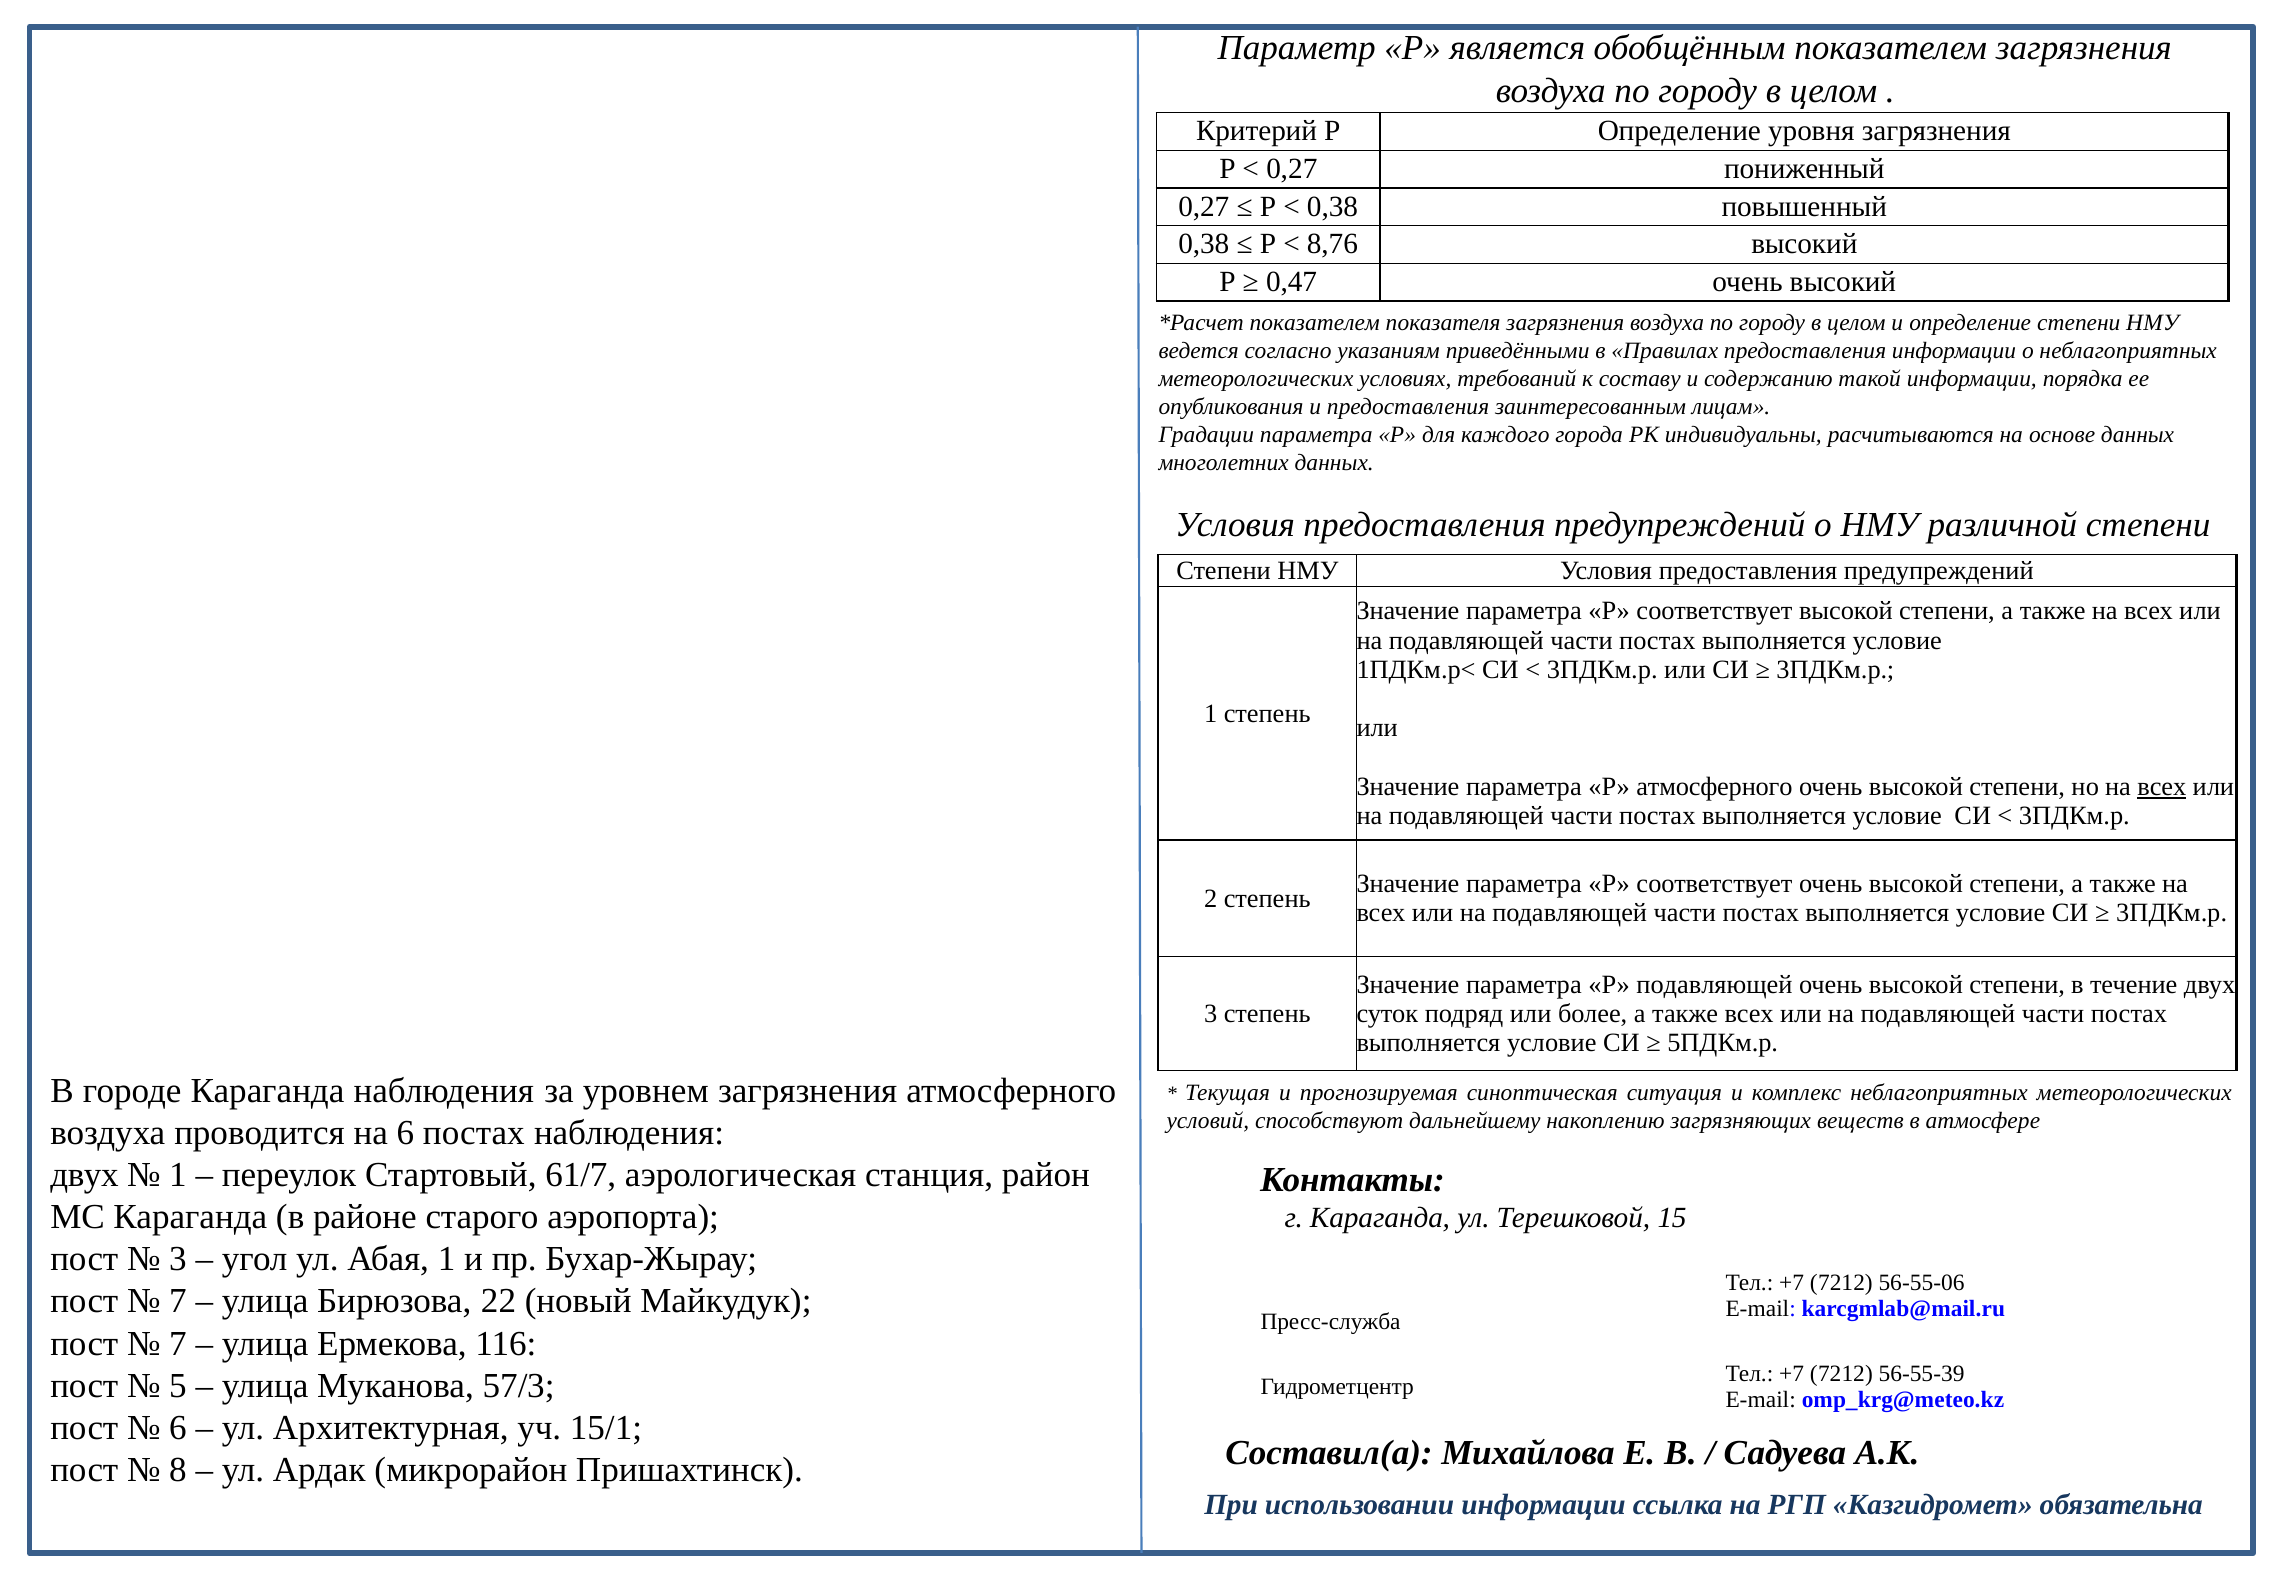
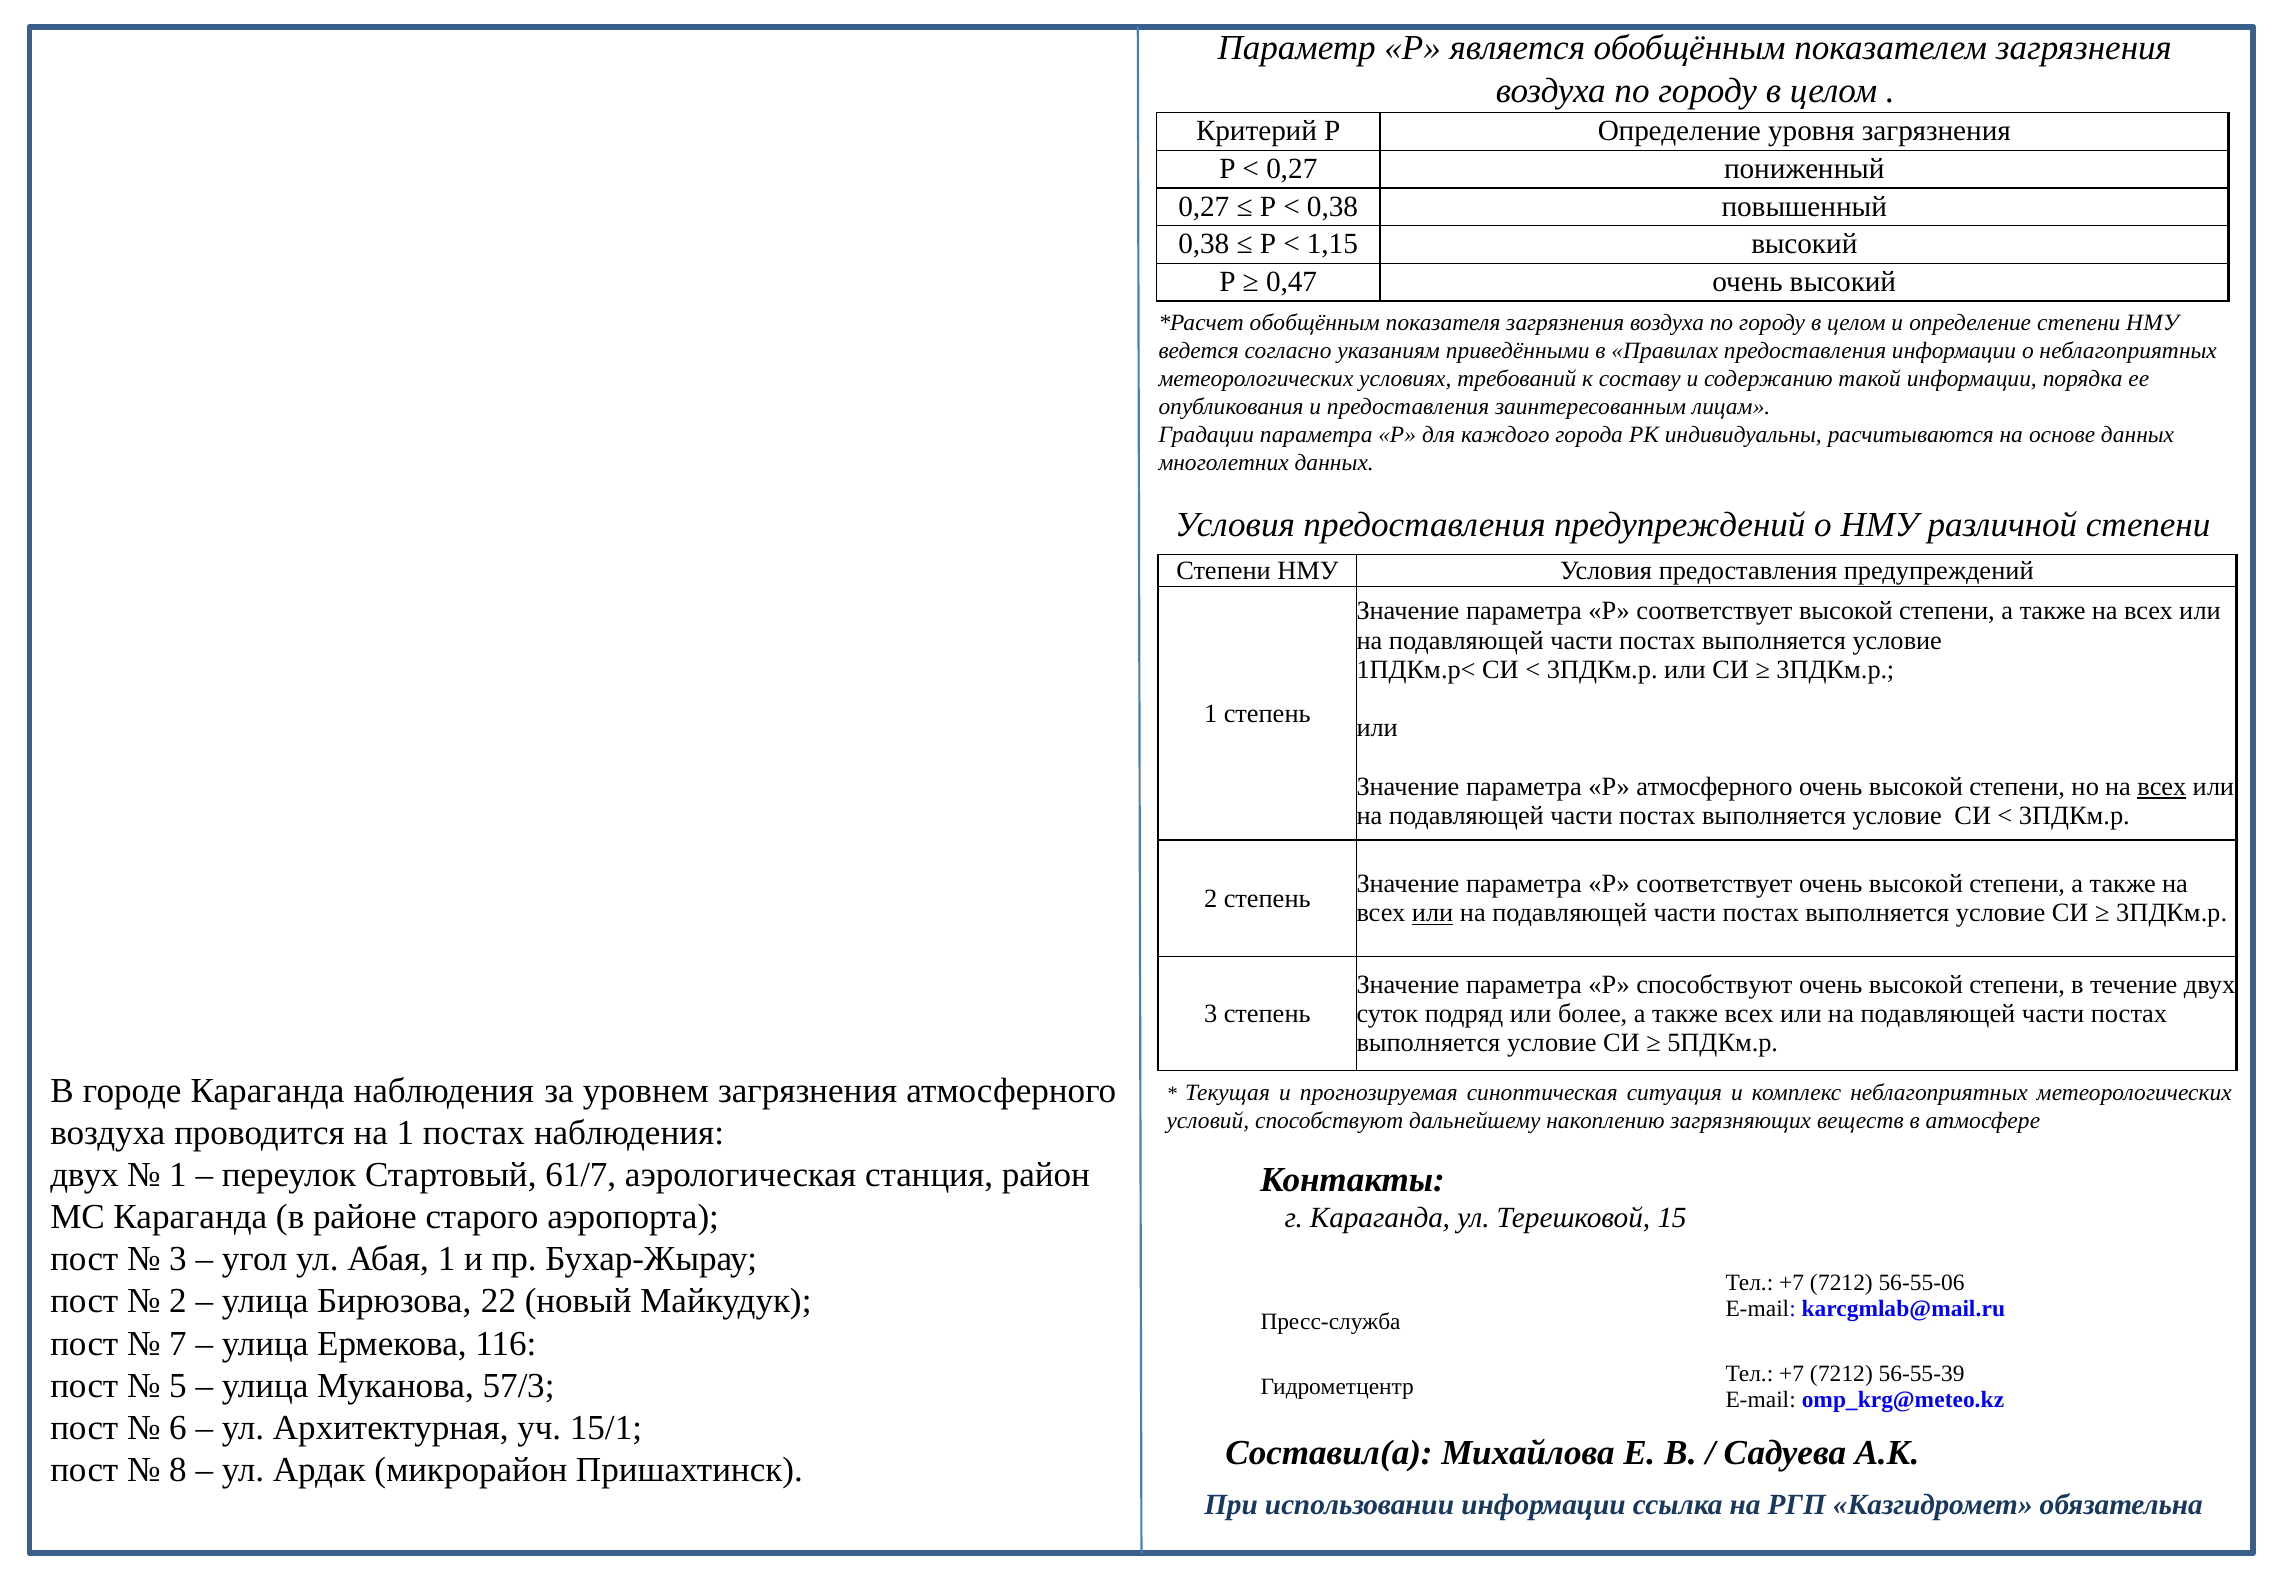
8,76: 8,76 -> 1,15 (1332, 244)
показателем: показателем -> обобщённым (1315, 323)
или underline: none -> present (1433, 913)
Р подавляющей: подавляющей -> способствуют (1714, 985)
на 6: 6 -> 1 (405, 1133)
7: 7 -> 2 (178, 1302)
